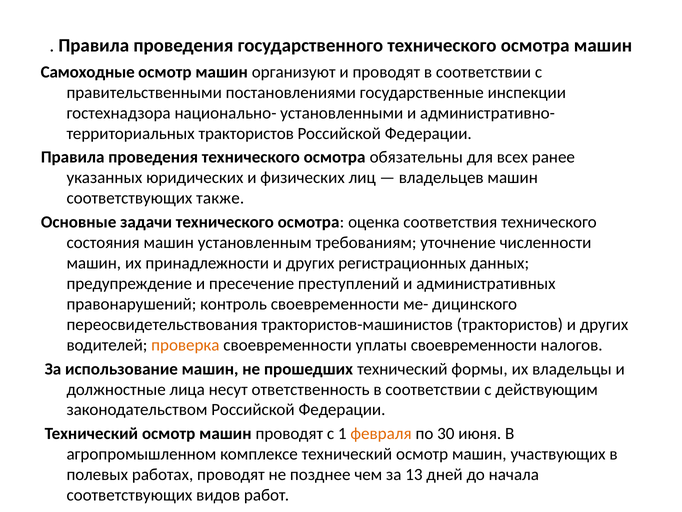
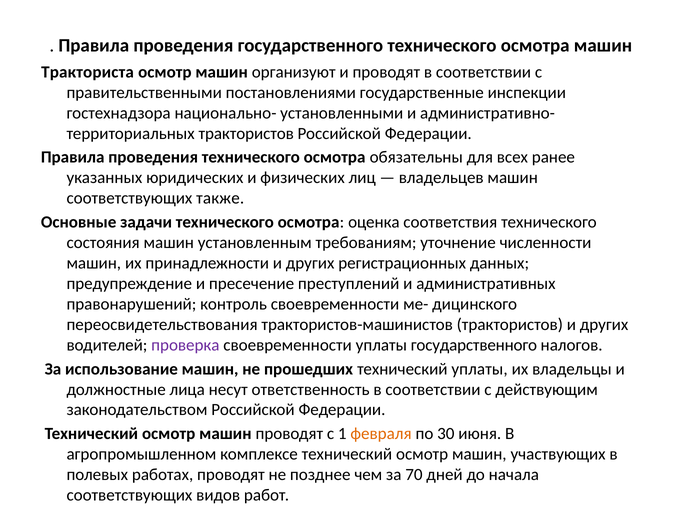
Самоходные: Самоходные -> Тракториста (88, 72)
проверка colour: orange -> purple (185, 345)
уплаты своевременности: своевременности -> государственного (474, 345)
технический формы: формы -> уплаты (480, 369)
13: 13 -> 70 (414, 474)
